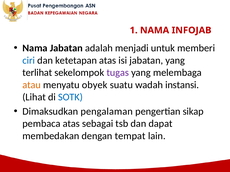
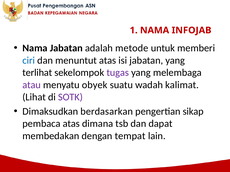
menjadi: menjadi -> metode (132, 48)
ketetapan: ketetapan -> menuntut (76, 61)
atau colour: orange -> purple (32, 85)
instansi: instansi -> kalimat (182, 85)
SOTK colour: blue -> purple (70, 97)
pengalaman: pengalaman -> berdasarkan (107, 112)
sebagai: sebagai -> dimana (98, 124)
